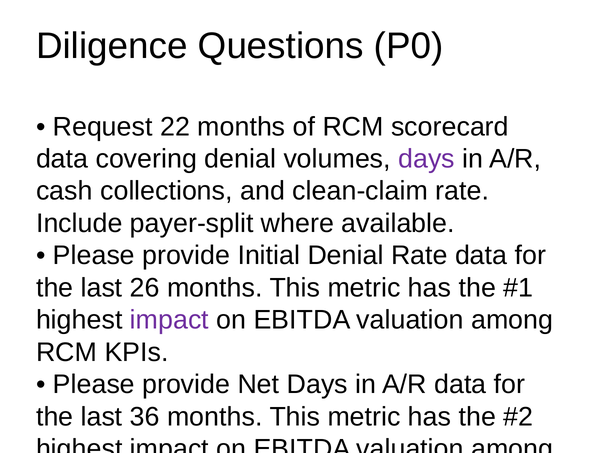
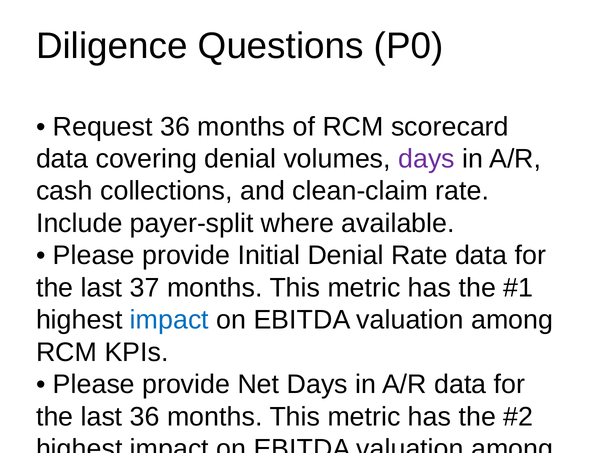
Request 22: 22 -> 36 (175, 126)
26: 26 -> 37 (145, 287)
impact colour: purple -> blue (169, 319)
